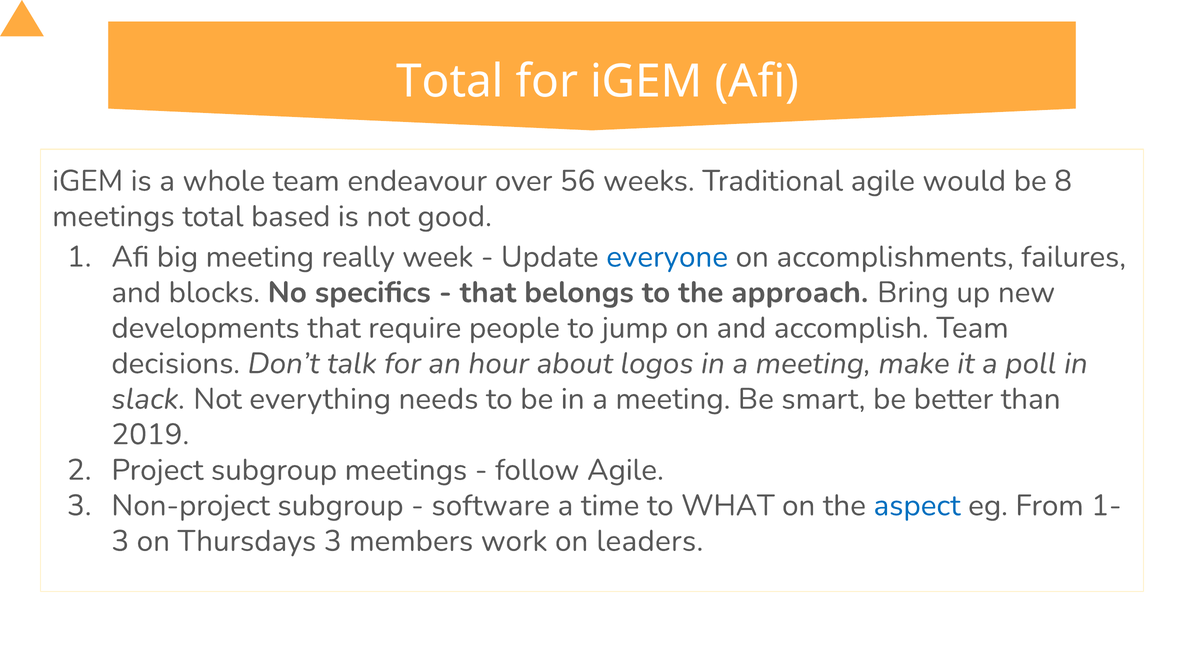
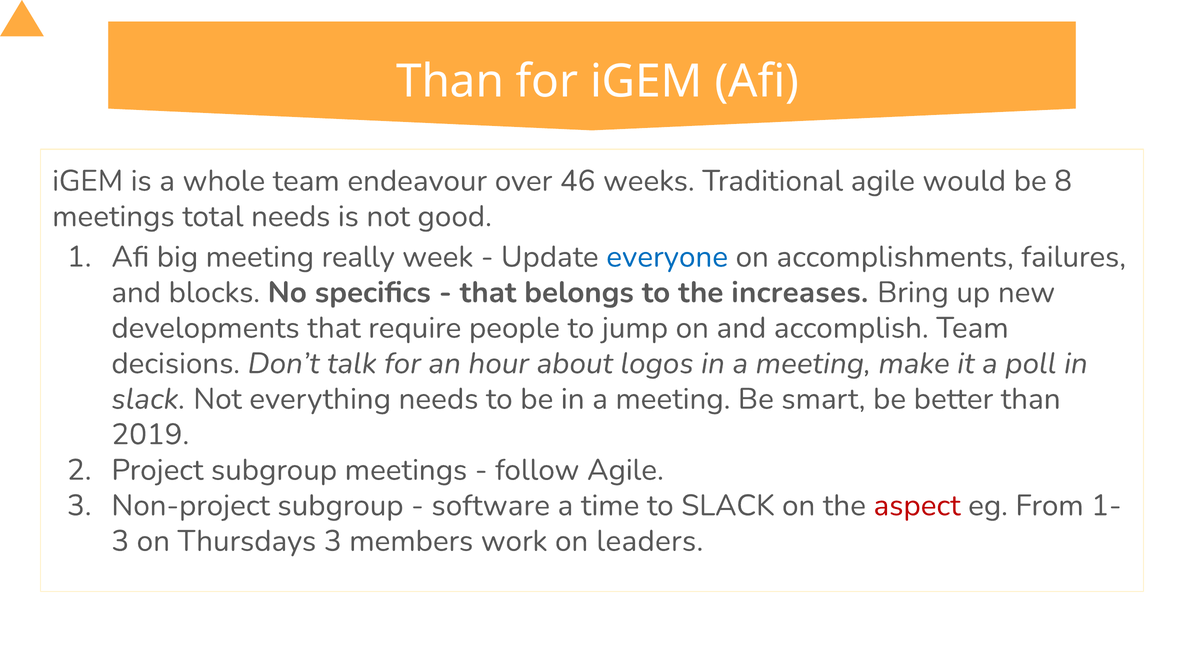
Total: Total -> Than (450, 82)
56: 56 -> 46 (578, 181)
total based: based -> needs (291, 216)
approach: approach -> increases (800, 292)
to WHAT: WHAT -> SLACK (728, 506)
aspect colour: blue -> red (917, 506)
